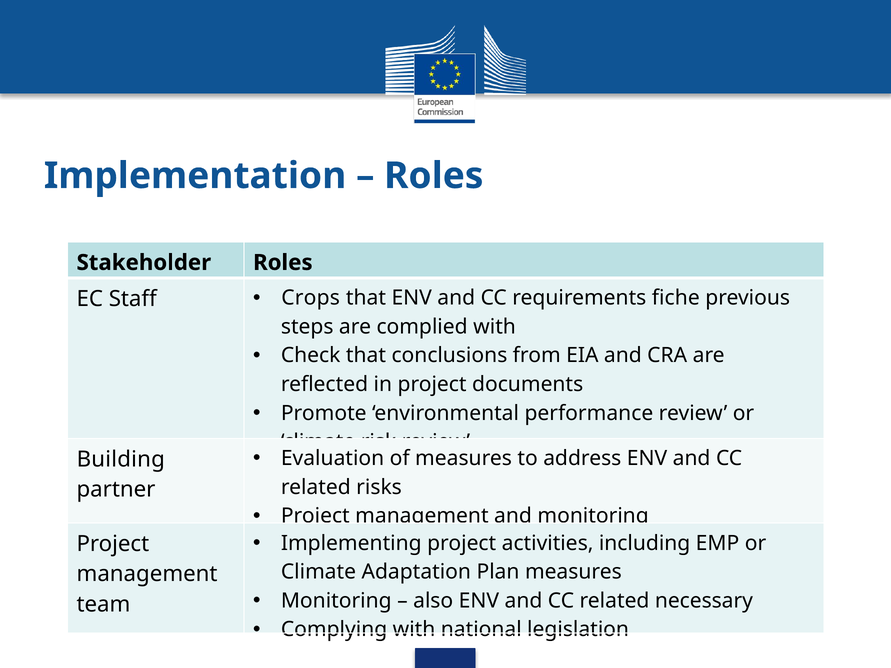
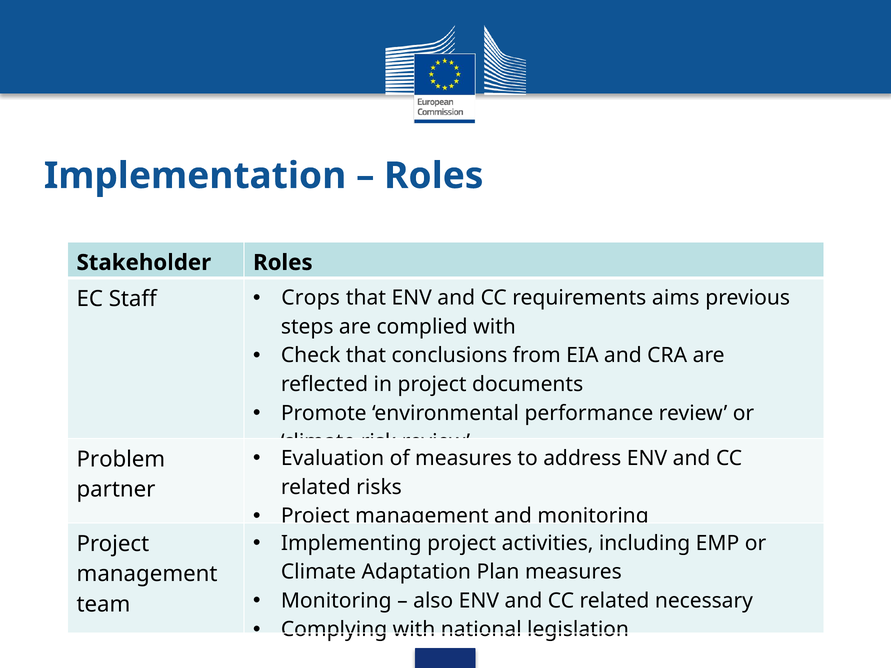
fiche: fiche -> aims (676, 298)
Building: Building -> Problem (121, 459)
